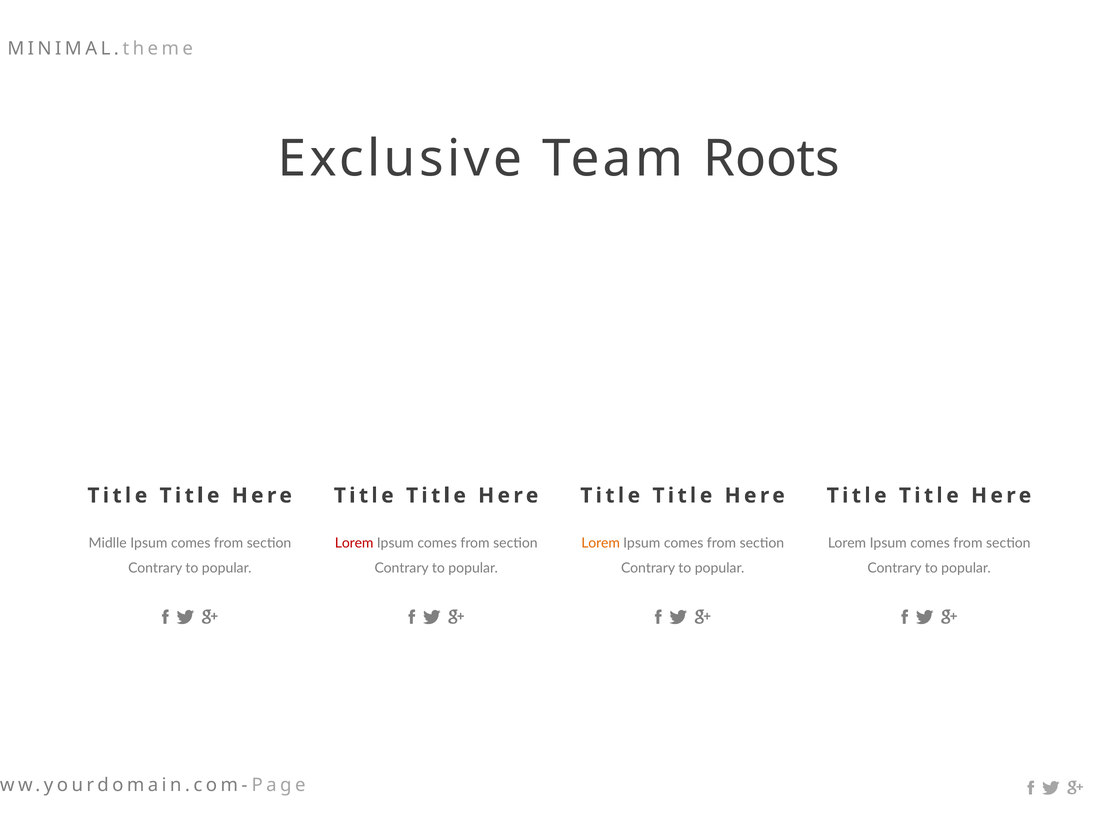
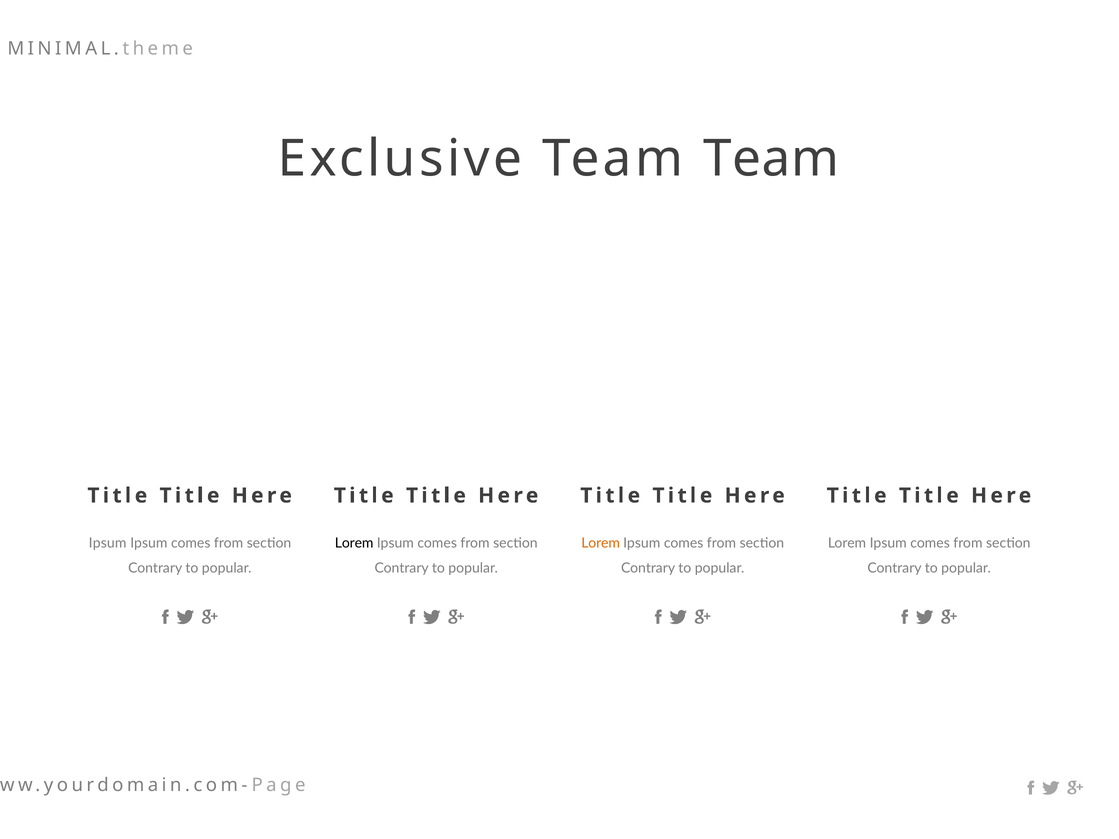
Team Roots: Roots -> Team (771, 159)
Midlle: Midlle -> Ipsum (108, 543)
Lorem colour: red -> black (354, 543)
